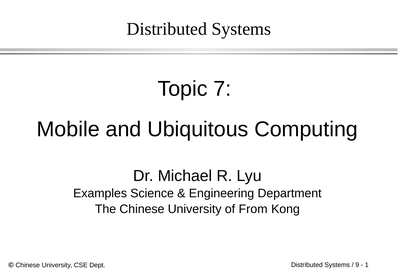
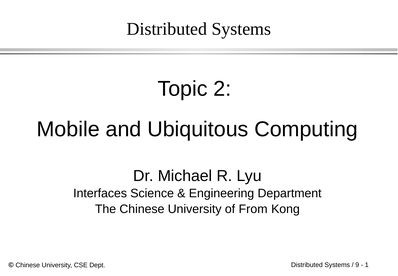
7: 7 -> 2 (222, 89)
Examples: Examples -> Interfaces (100, 193)
